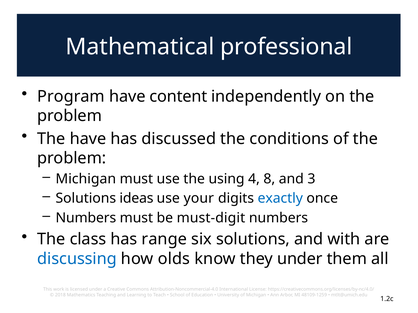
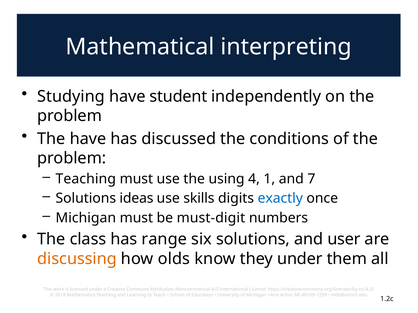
professional: professional -> interpreting (286, 47)
Program: Program -> Studying (71, 97)
content: content -> student (178, 97)
Michigan: Michigan -> Teaching (86, 179)
8: 8 -> 1 (269, 179)
3: 3 -> 7 (311, 179)
your: your -> skills (199, 199)
Numbers: Numbers -> Michigan (86, 218)
with: with -> user (344, 240)
discussing colour: blue -> orange (77, 259)
